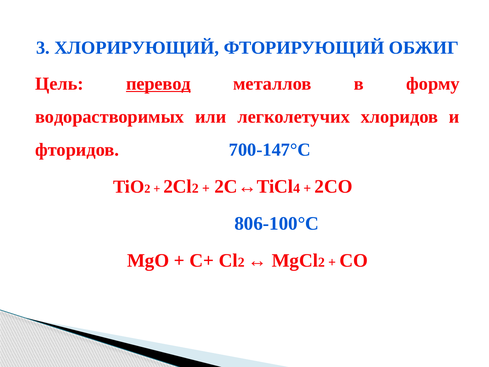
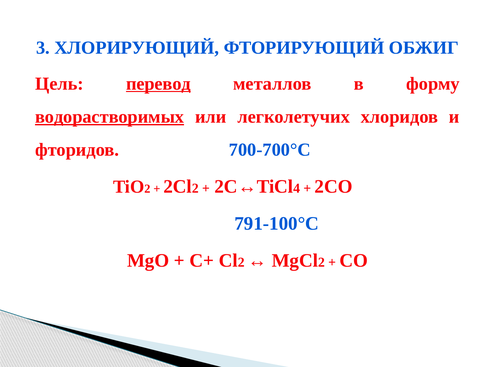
водорастворимых underline: none -> present (110, 117)
700-147°C: 700-147°C -> 700-700°C (270, 150)
806-100°C: 806-100°C -> 791-100°C (277, 223)
